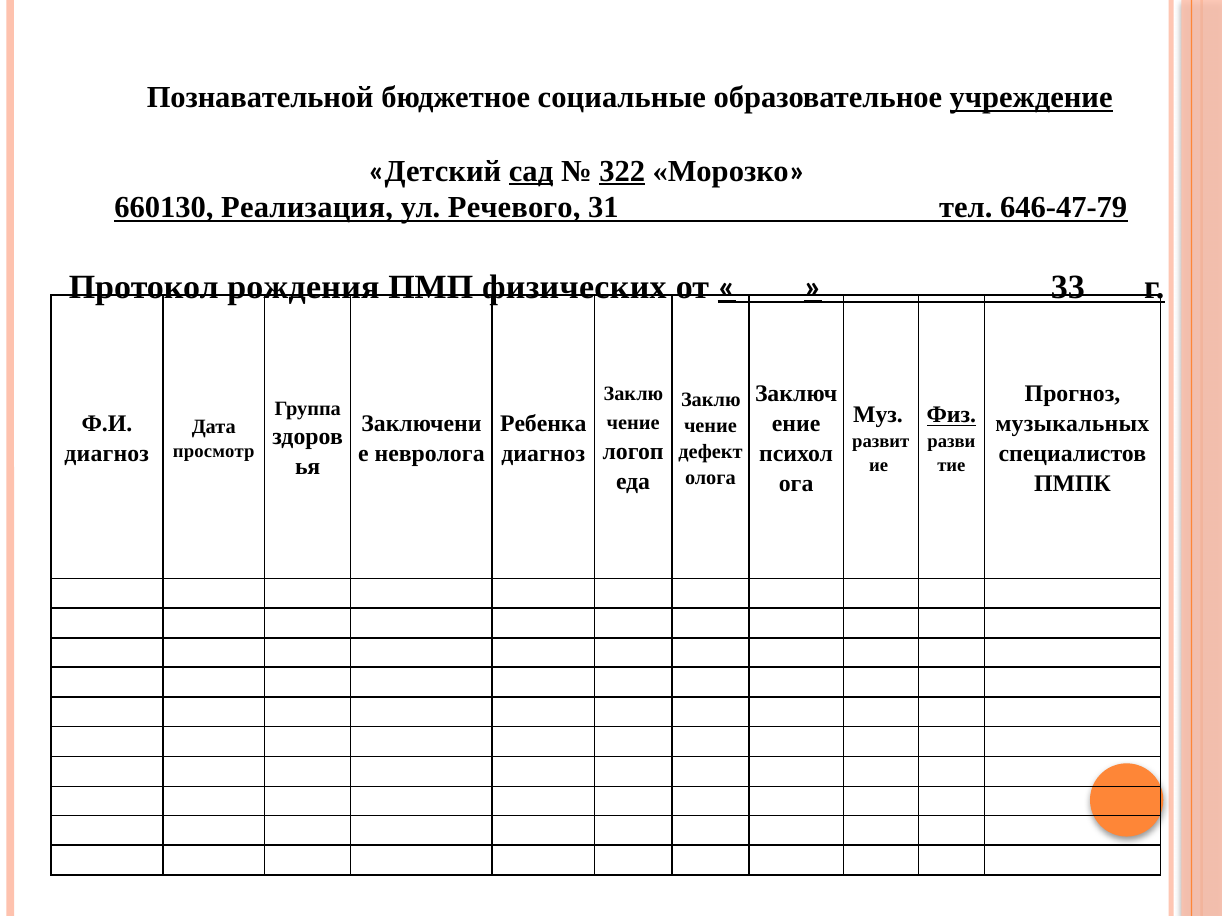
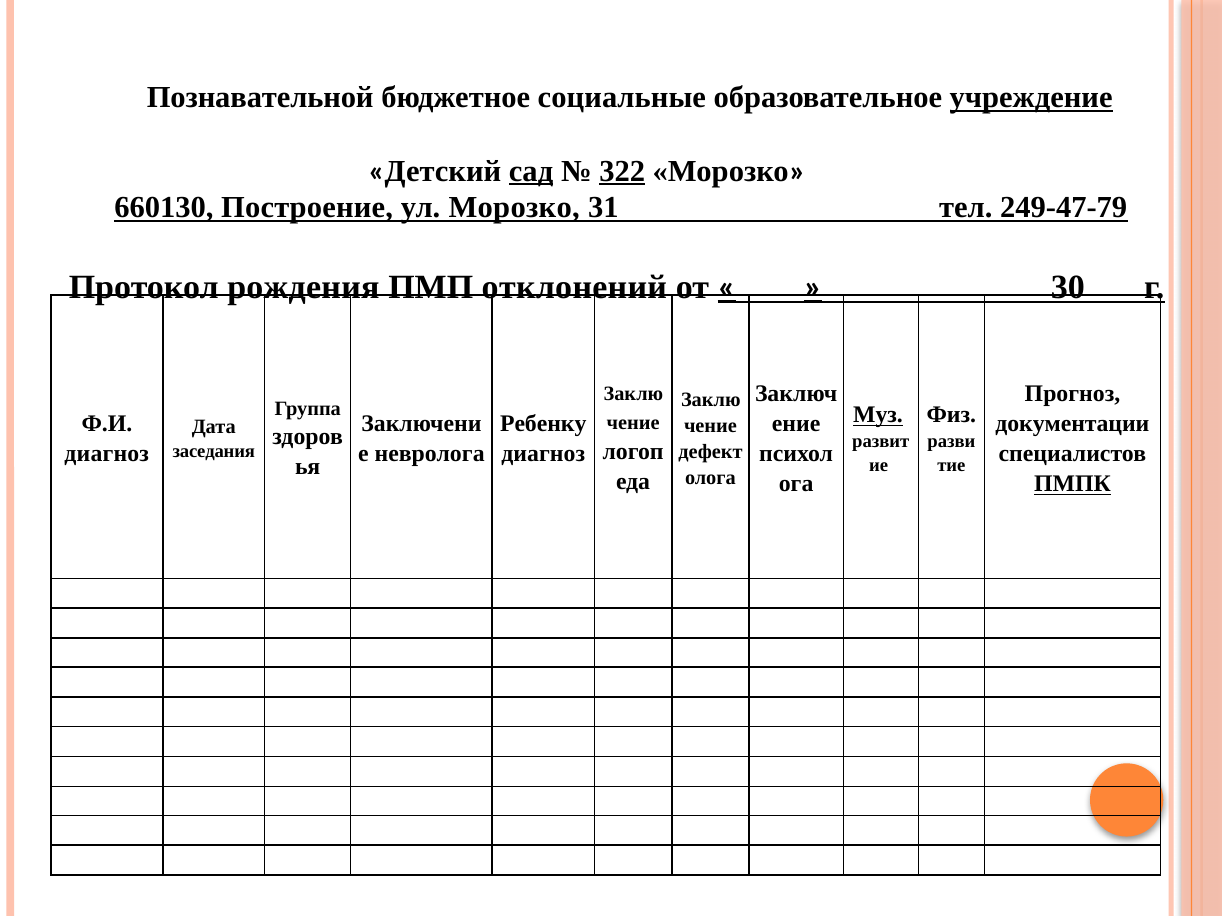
Реализация: Реализация -> Построение (307, 208)
ул Речевого: Речевого -> Морозко (514, 208)
646-47-79: 646-47-79 -> 249-47-79 (1064, 208)
физических: физических -> отклонений (574, 287)
33: 33 -> 30 (1068, 287)
Муз underline: none -> present (878, 415)
Физ underline: present -> none (951, 415)
Ребенка: Ребенка -> Ребенку (543, 424)
музыкальных: музыкальных -> документации (1072, 424)
просмотр: просмотр -> заседания (214, 452)
ПМПК underline: none -> present (1072, 484)
